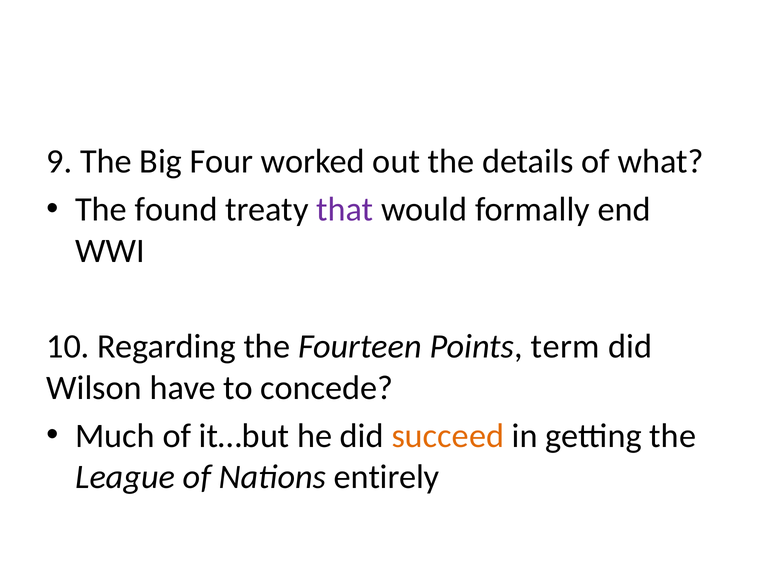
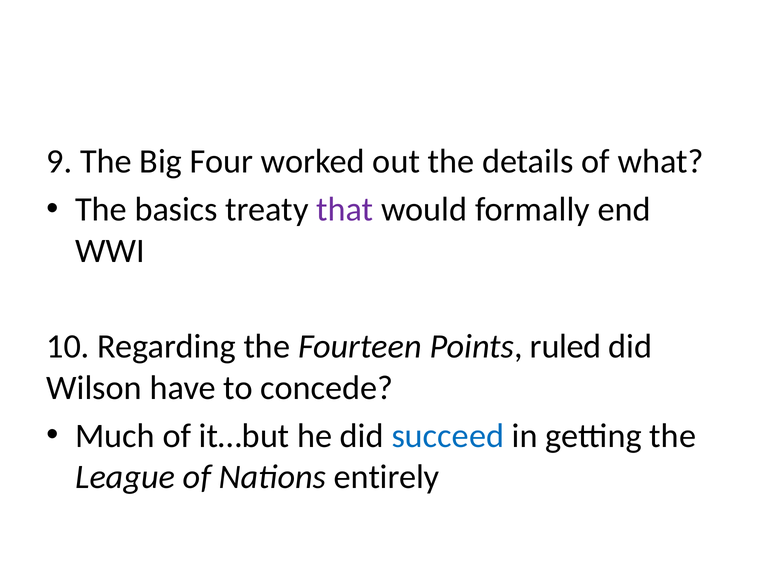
found: found -> basics (176, 210)
term: term -> ruled (566, 347)
succeed colour: orange -> blue (448, 436)
